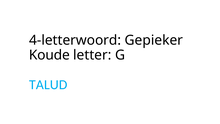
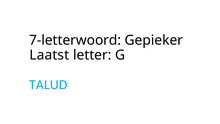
4-letterwoord: 4-letterwoord -> 7-letterwoord (75, 40)
Koude: Koude -> Laatst (49, 55)
